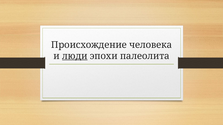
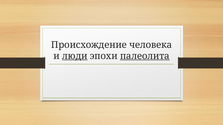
палеолита underline: none -> present (145, 56)
